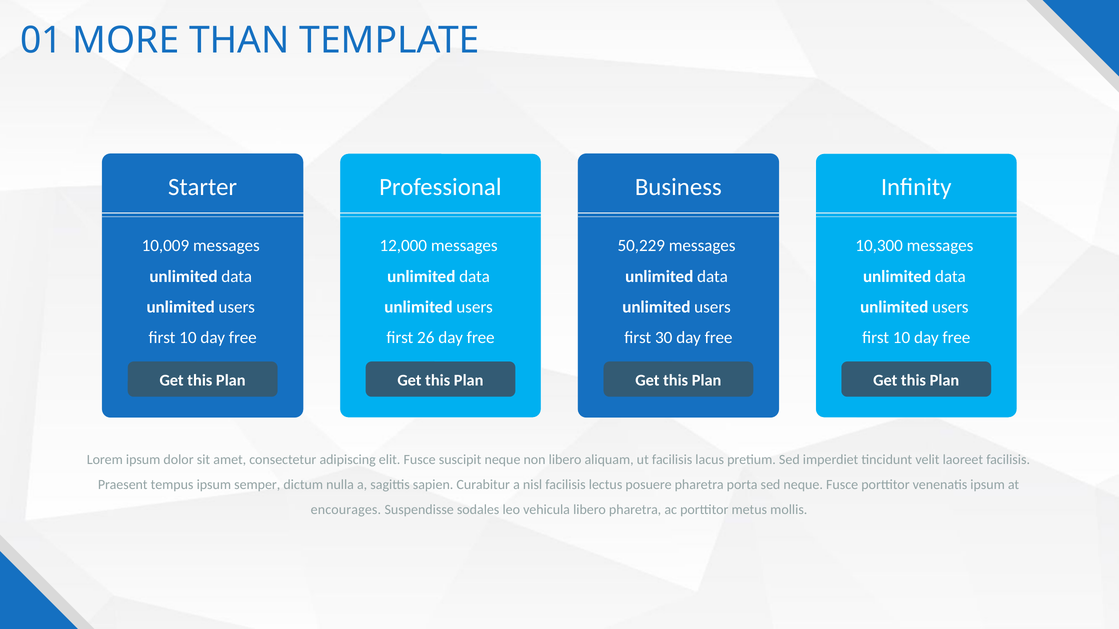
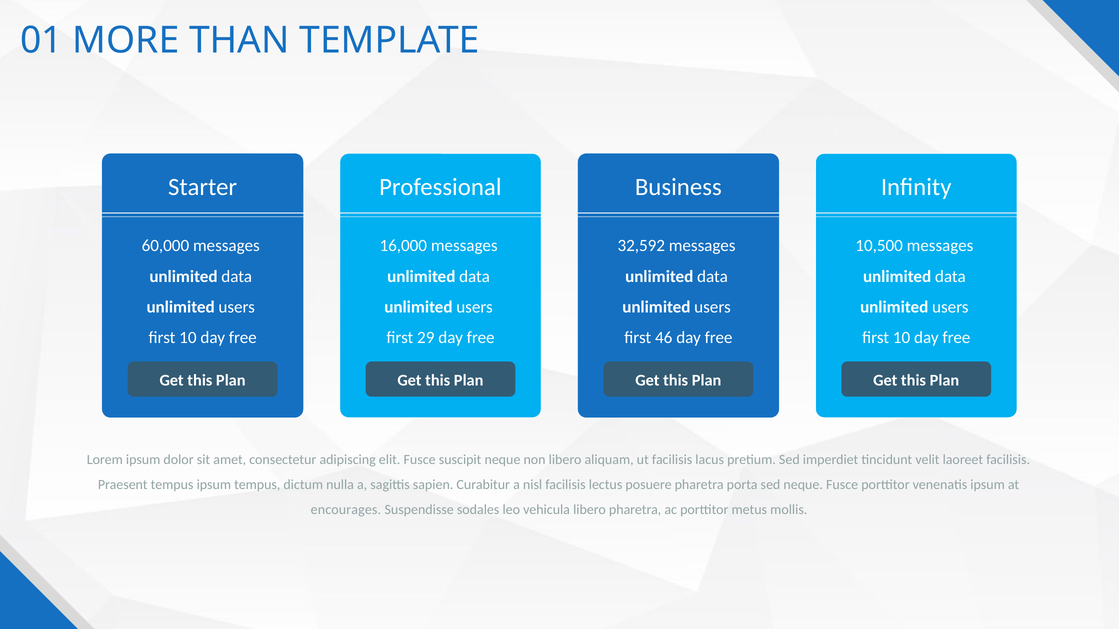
10,009: 10,009 -> 60,000 (165, 246)
12,000: 12,000 -> 16,000 (403, 246)
50,229: 50,229 -> 32,592 (641, 246)
10,300: 10,300 -> 10,500 (879, 246)
26: 26 -> 29 (426, 338)
30: 30 -> 46 (664, 338)
ipsum semper: semper -> tempus (257, 485)
